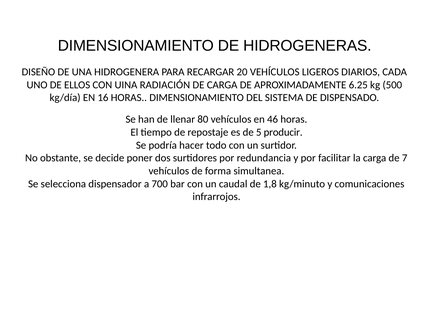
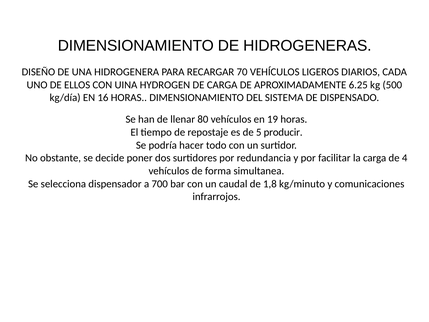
20: 20 -> 70 (242, 72)
RADIACIÓN: RADIACIÓN -> HYDROGEN (165, 85)
46: 46 -> 19 (273, 119)
7: 7 -> 4 (405, 158)
